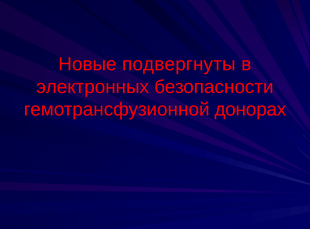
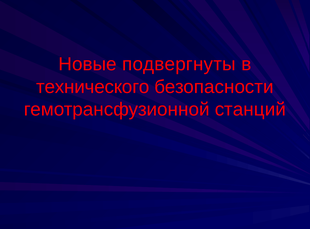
электронных: электронных -> технического (93, 87)
донорах: донорах -> станций (250, 110)
